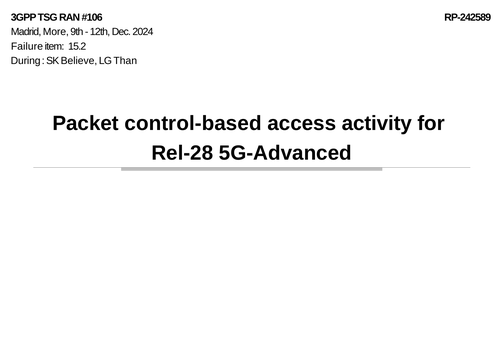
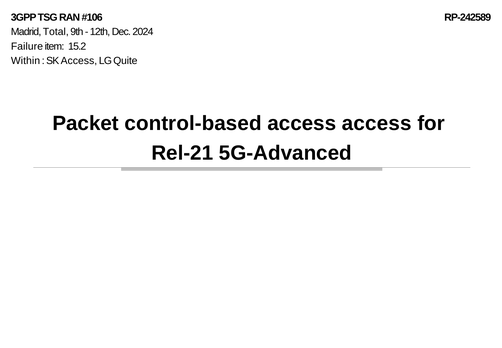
More: More -> Total (56, 32)
During: During -> Within (26, 61)
SK Believe: Believe -> Access (79, 61)
Than: Than -> Quite (125, 61)
access activity: activity -> access (377, 123)
Rel-28: Rel-28 -> Rel-21 (182, 153)
